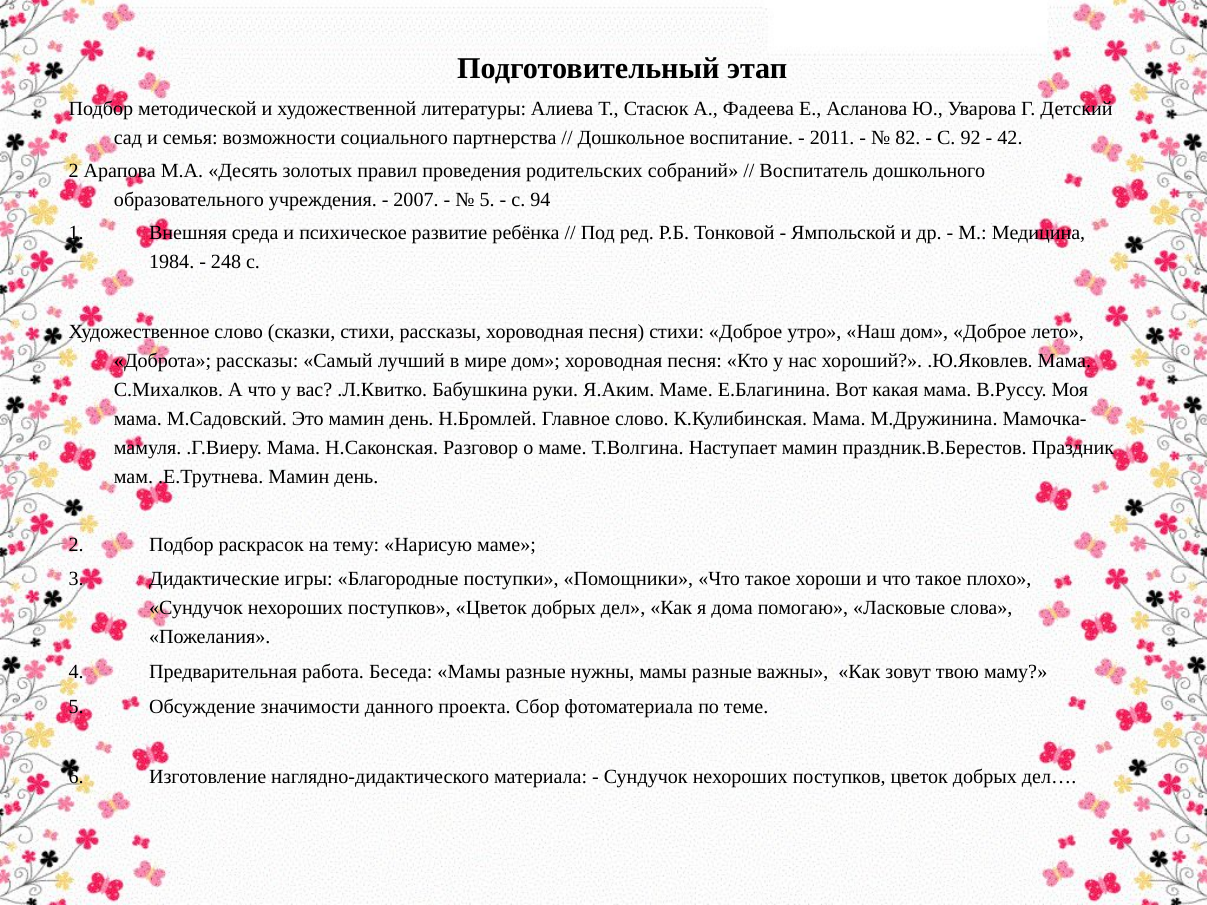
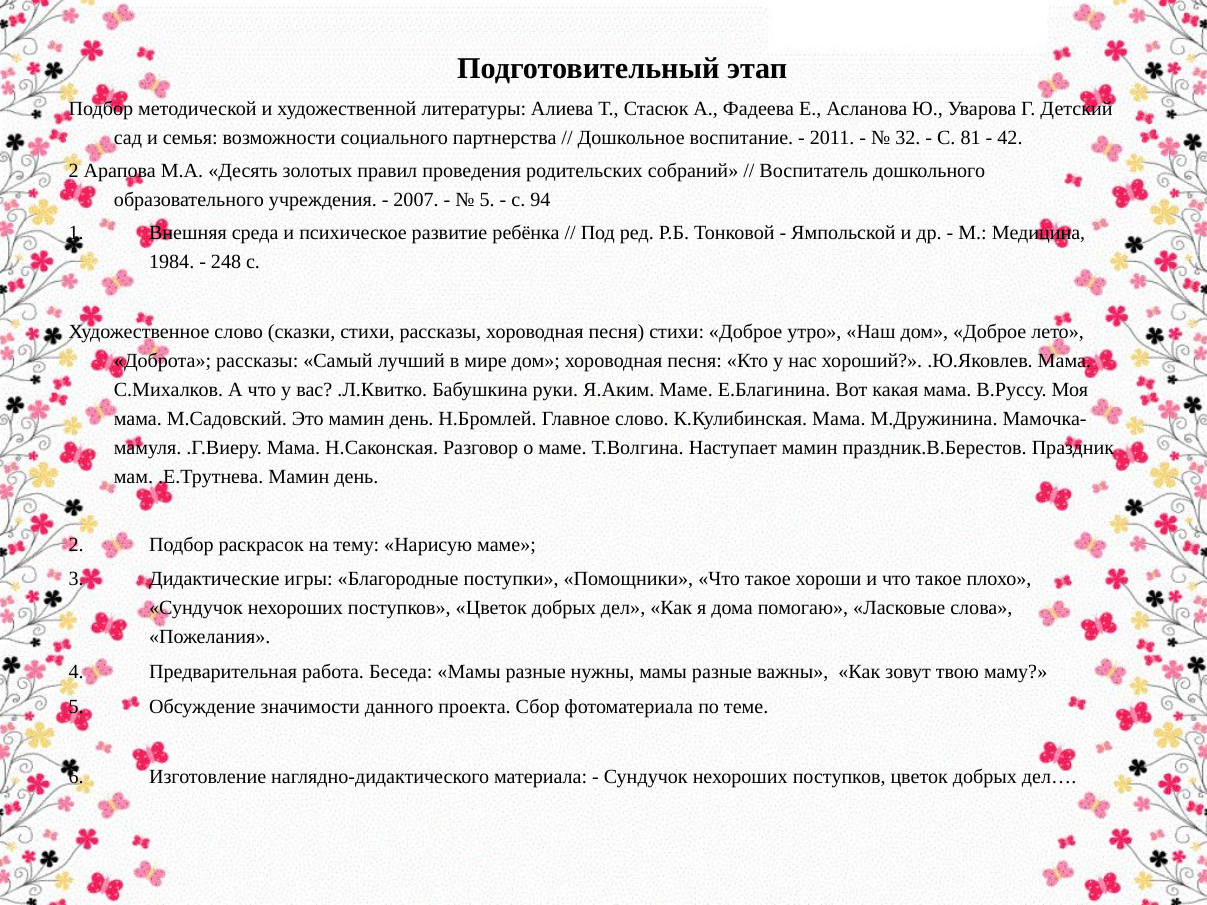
82: 82 -> 32 (908, 138)
92: 92 -> 81 (971, 138)
